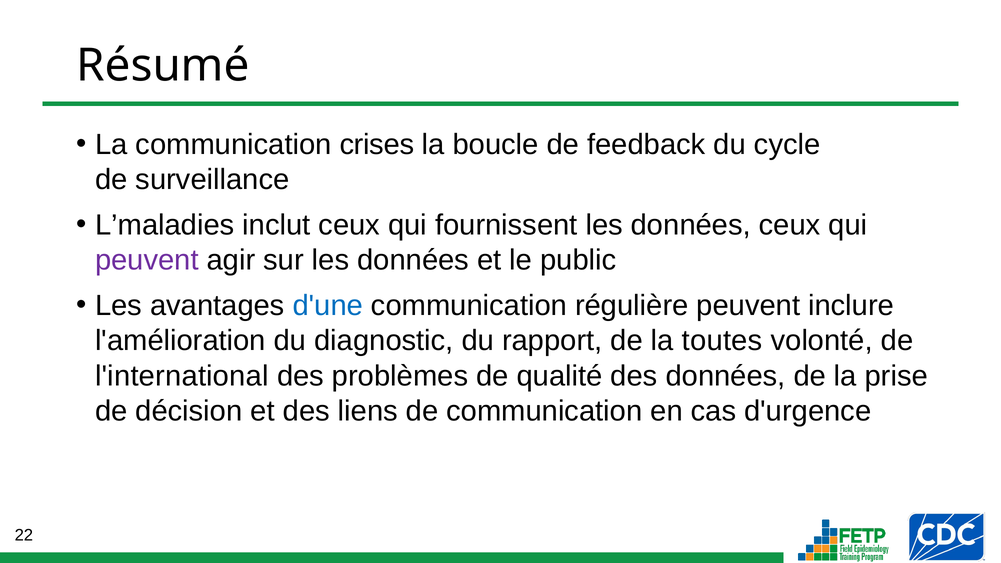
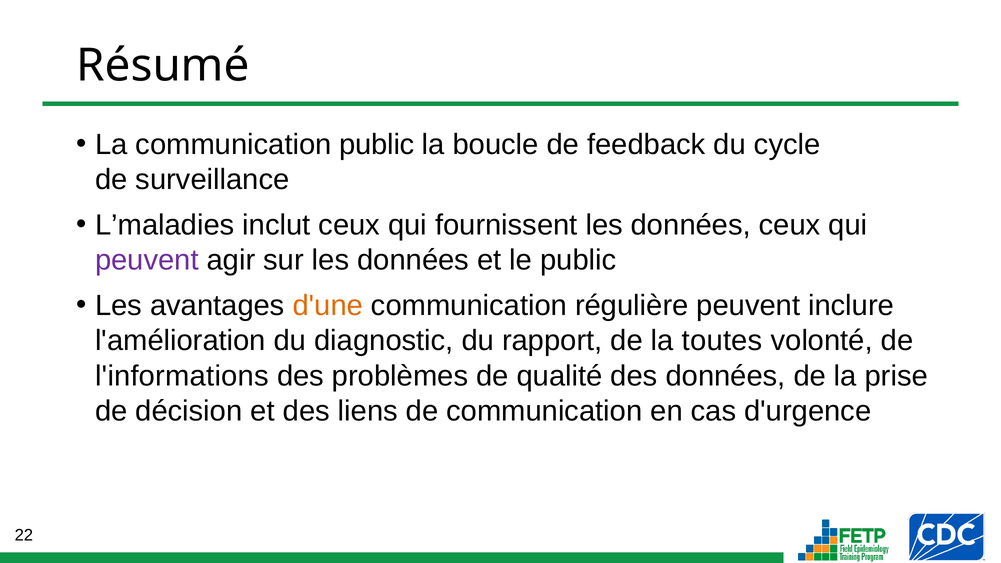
communication crises: crises -> public (377, 145)
d'une colour: blue -> orange (328, 306)
l'international: l'international -> l'informations (182, 376)
